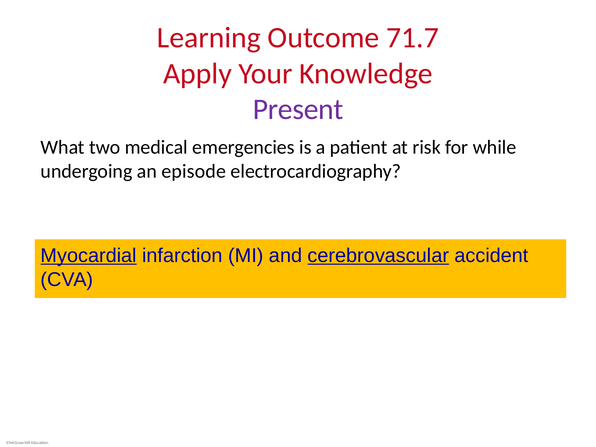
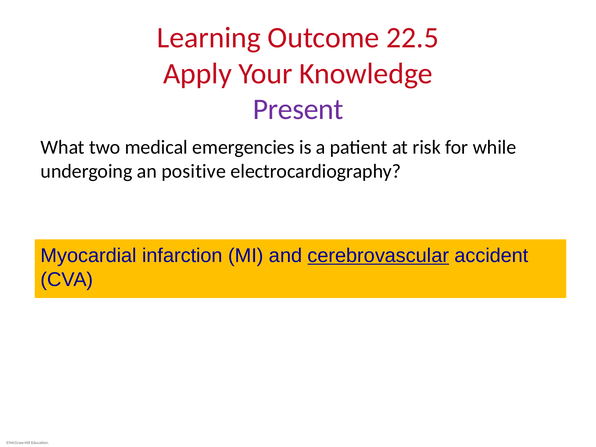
71.7: 71.7 -> 22.5 (412, 38)
episode: episode -> positive (194, 171)
Myocardial underline: present -> none (89, 256)
